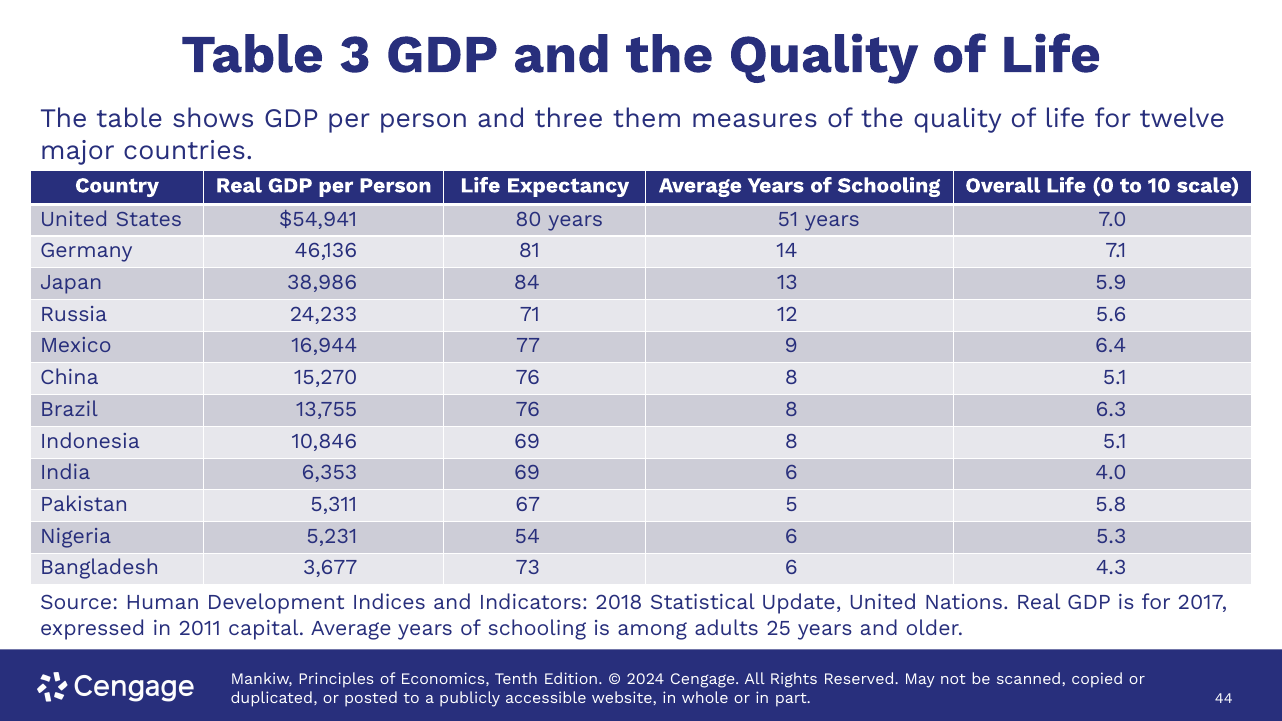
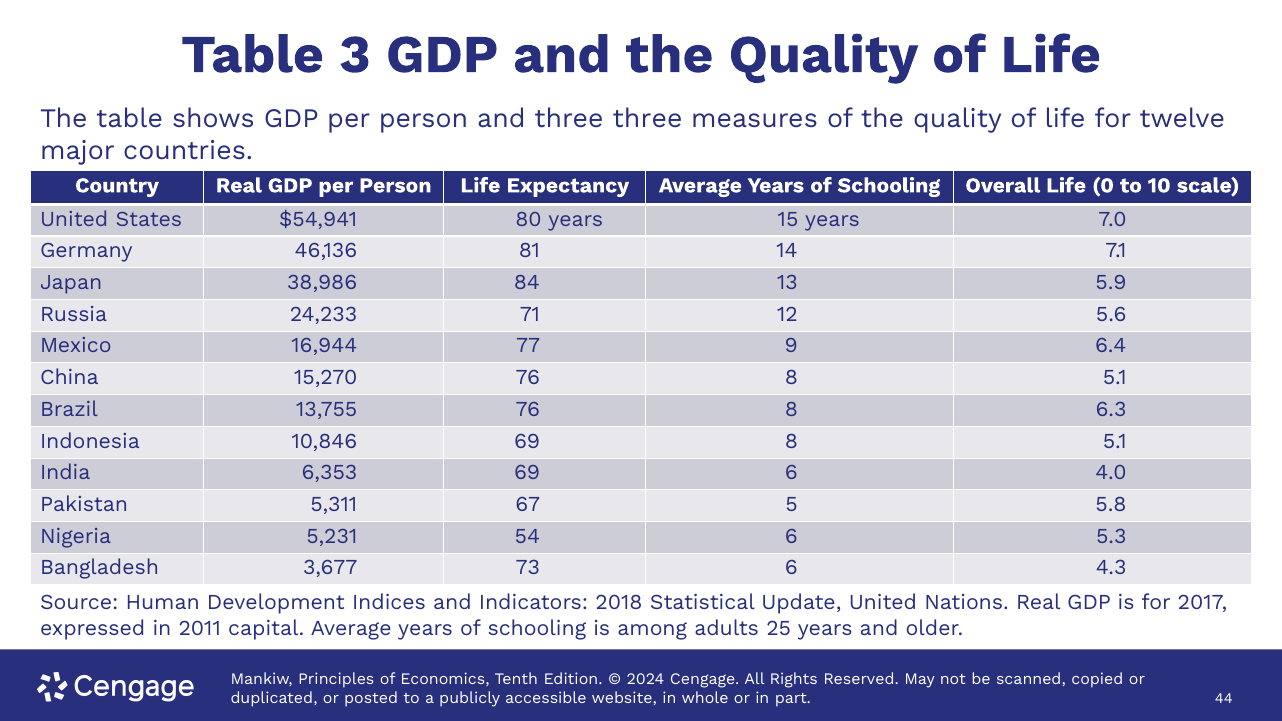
three them: them -> three (648, 119)
51: 51 -> 15 (788, 219)
